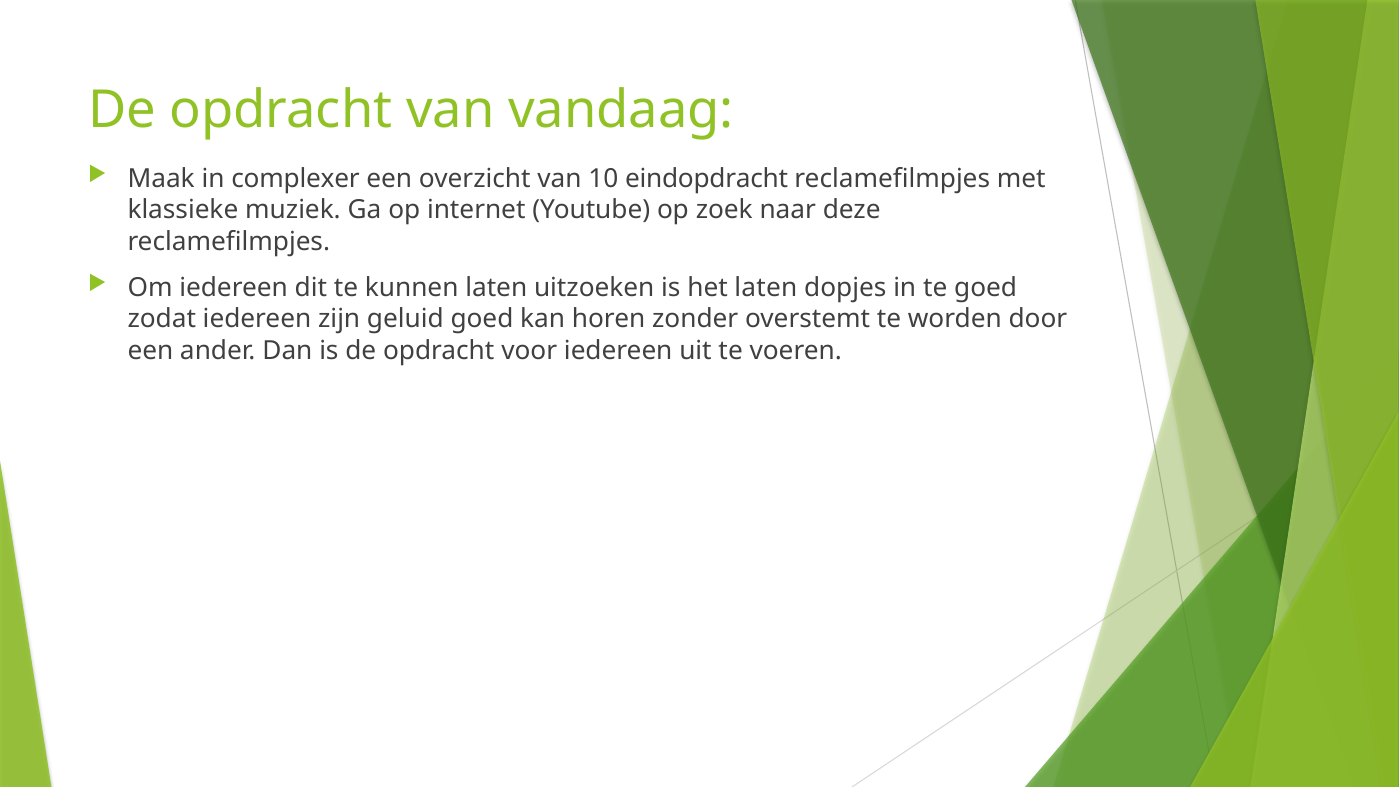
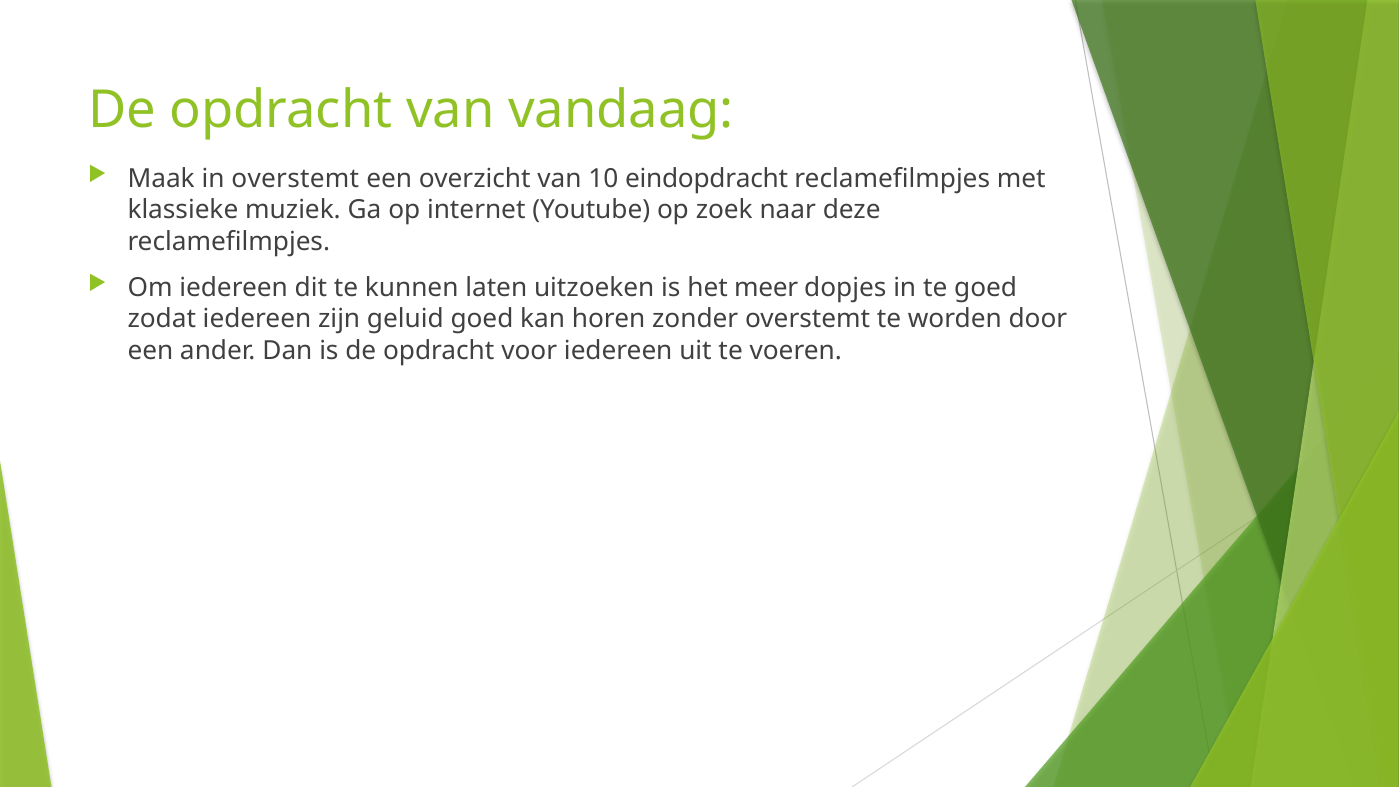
in complexer: complexer -> overstemt (295, 179)
het laten: laten -> meer (766, 288)
